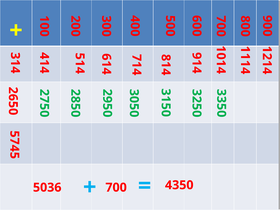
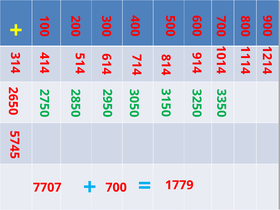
5036: 5036 -> 7707 (47, 188)
4350: 4350 -> 1779 (179, 185)
